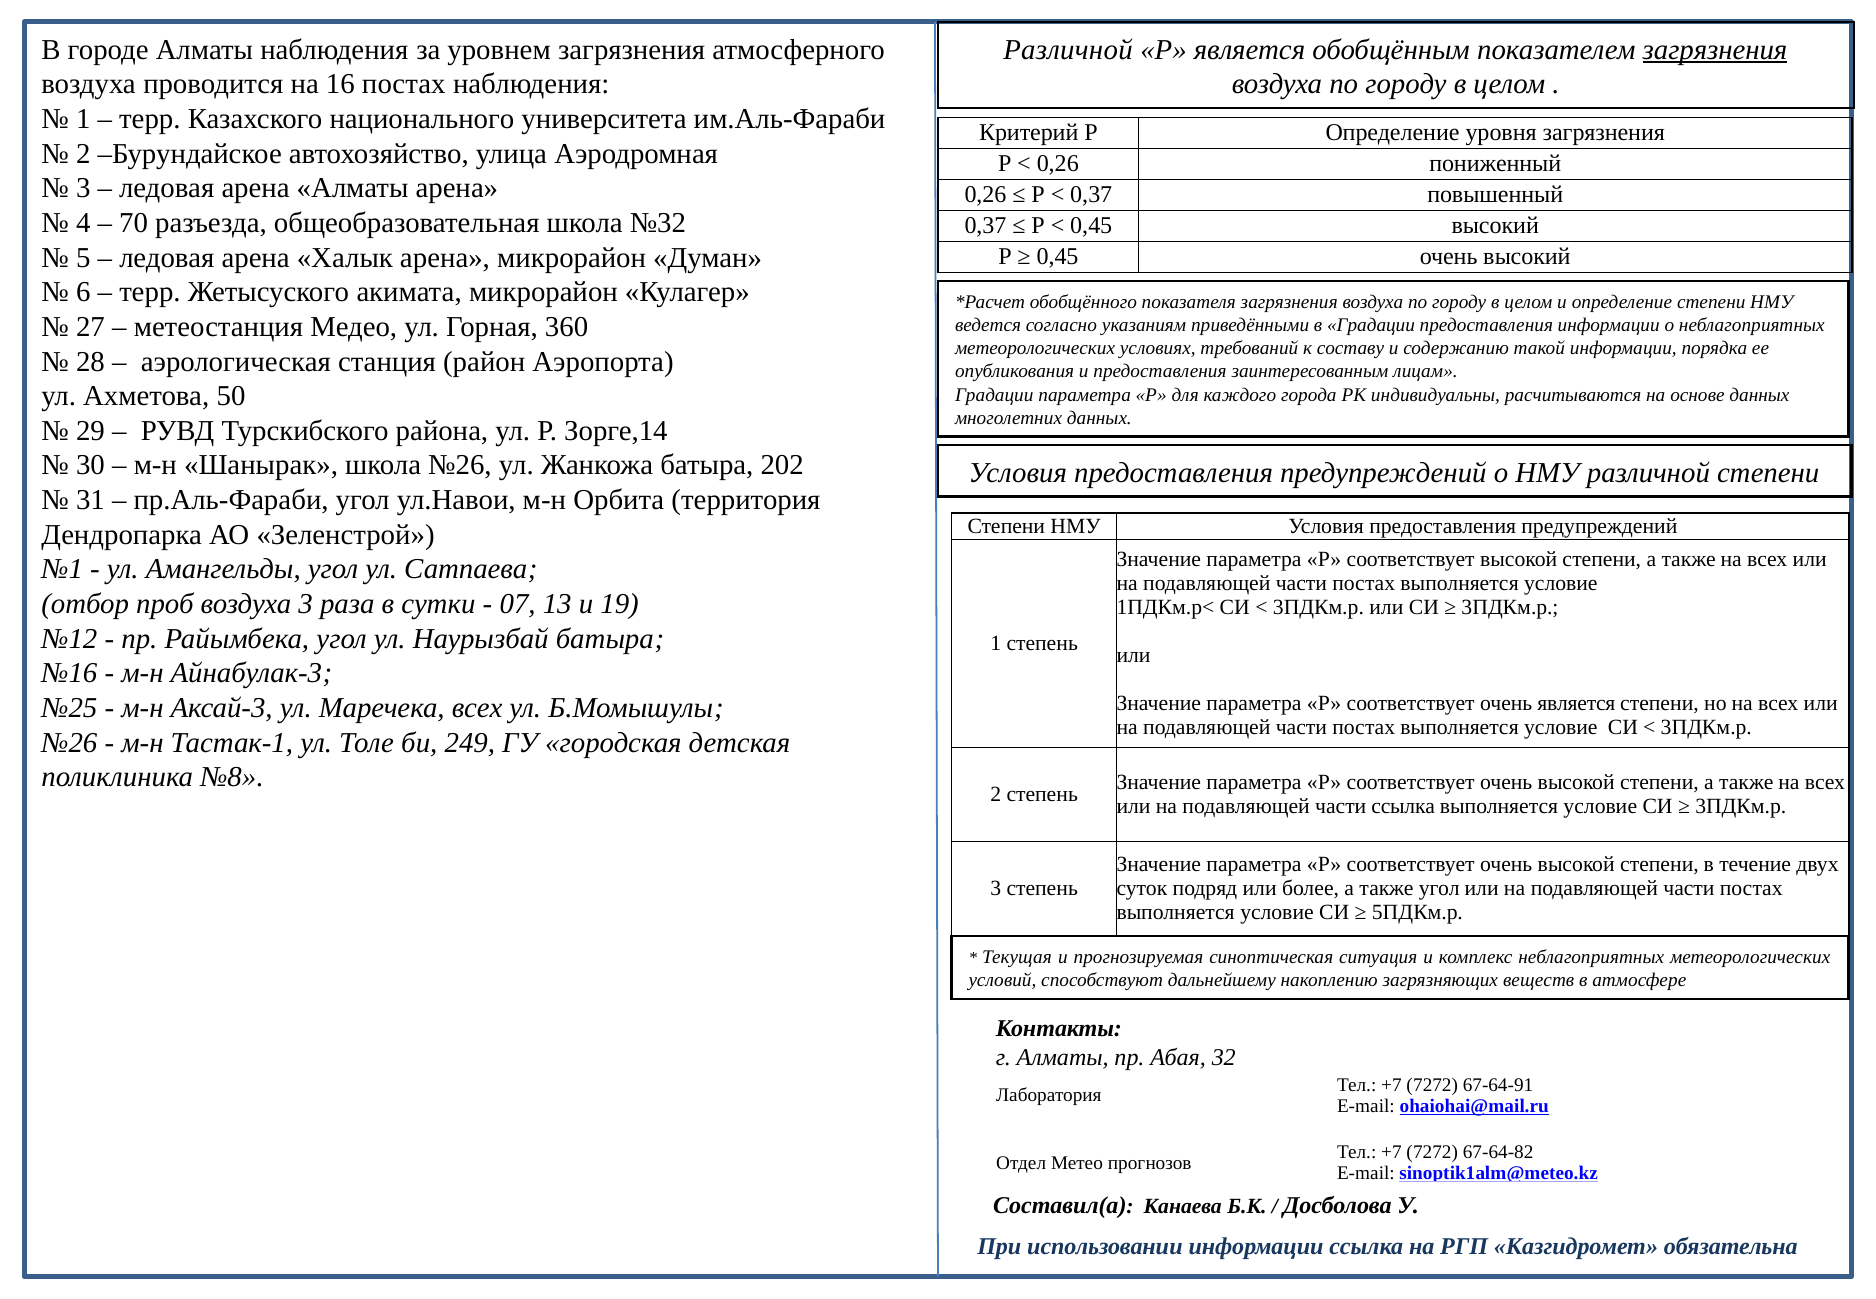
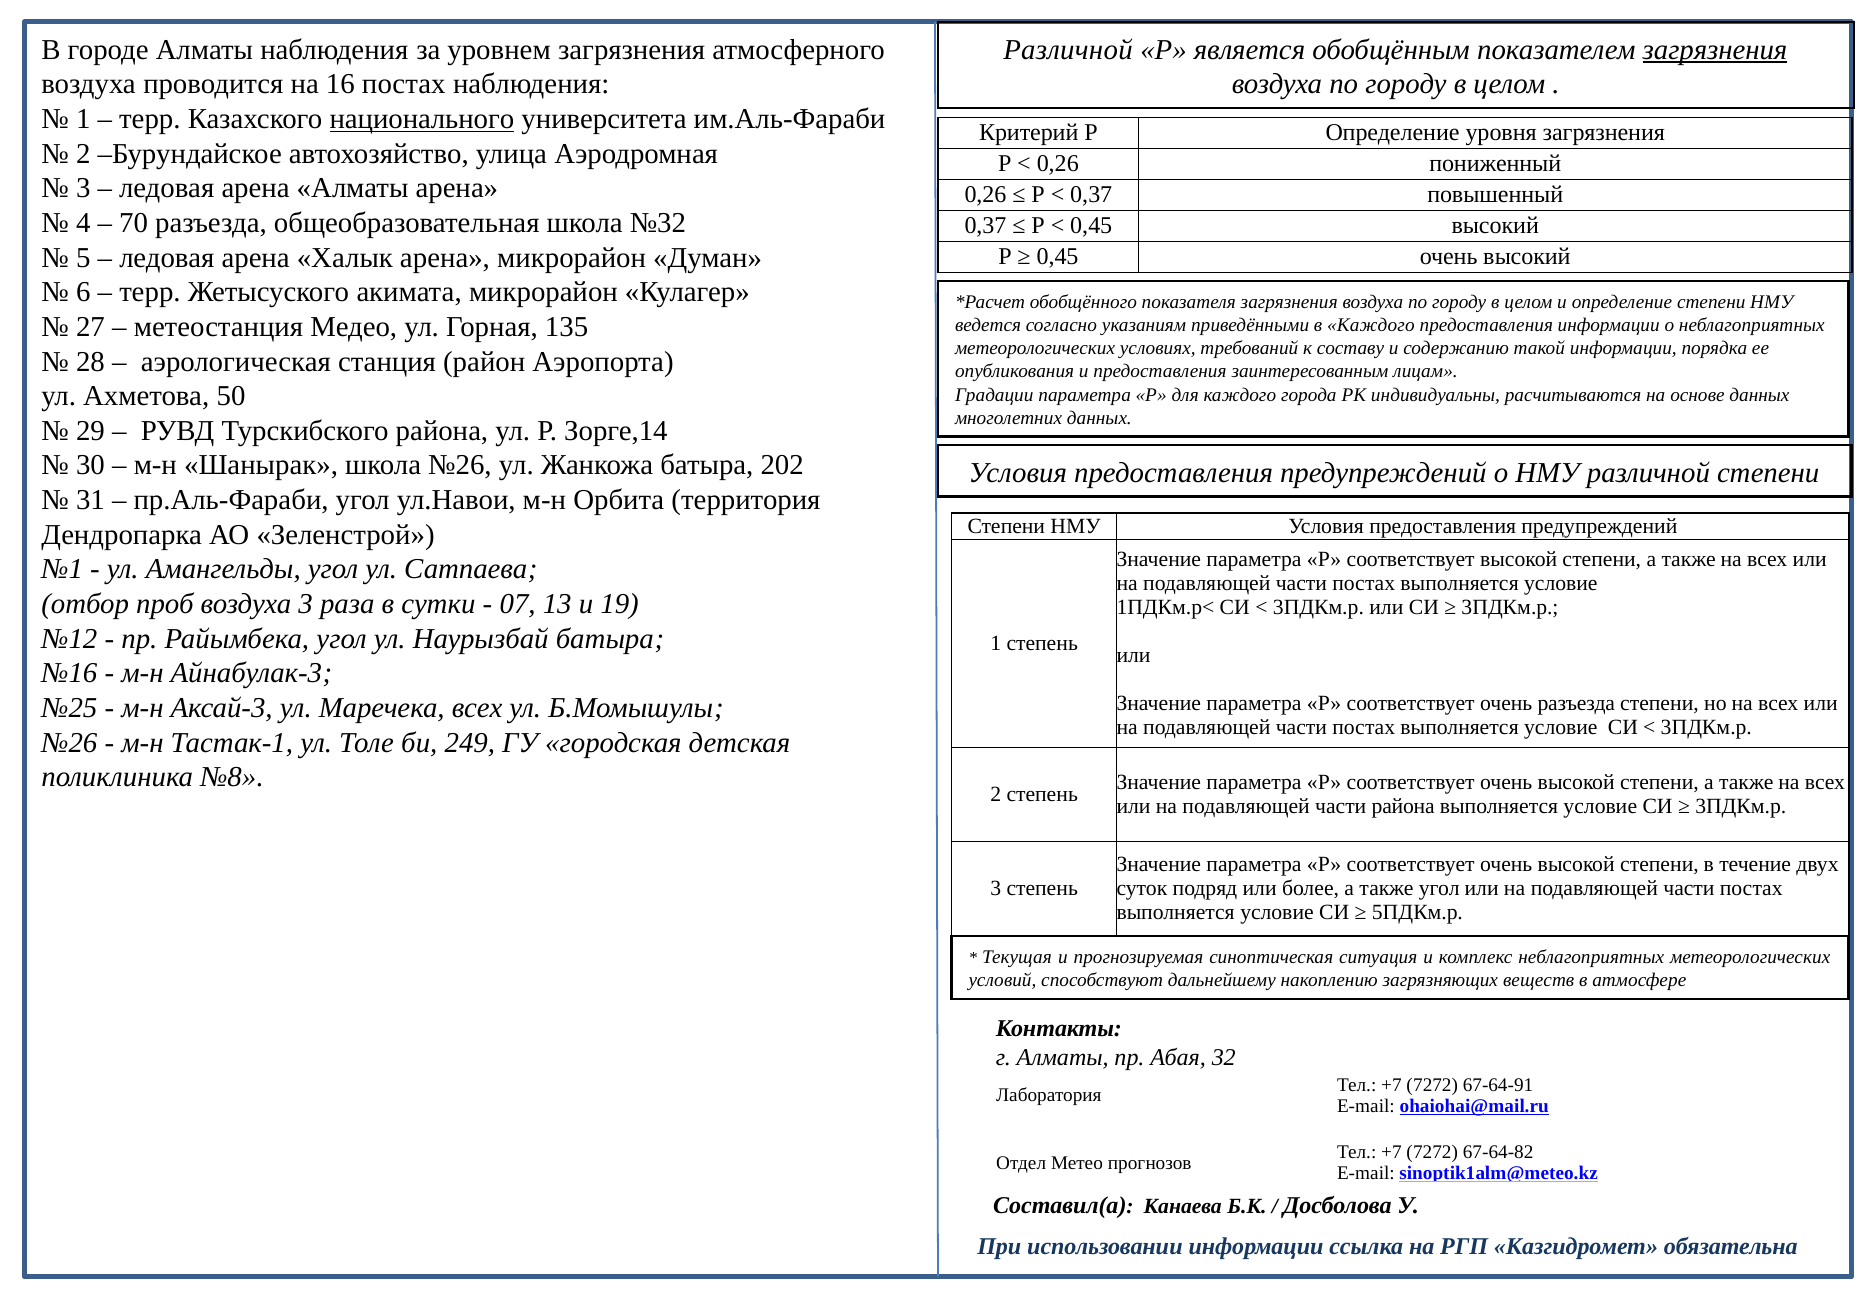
национального underline: none -> present (422, 119)
360: 360 -> 135 (567, 327)
в Градации: Градации -> Каждого (1371, 325)
очень является: является -> разъезда (1576, 703)
части ссылка: ссылка -> района (1403, 807)
